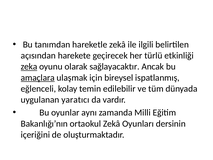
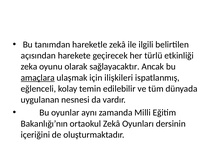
zeka underline: present -> none (29, 67)
bireysel: bireysel -> ilişkileri (119, 78)
yaratıcı: yaratıcı -> nesnesi (75, 100)
